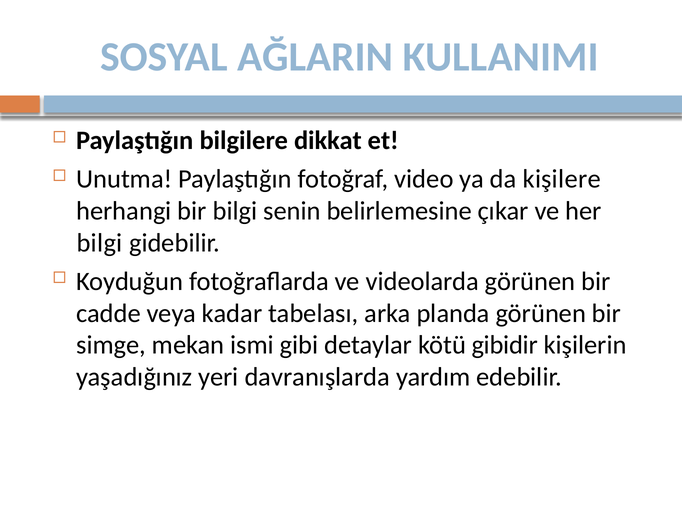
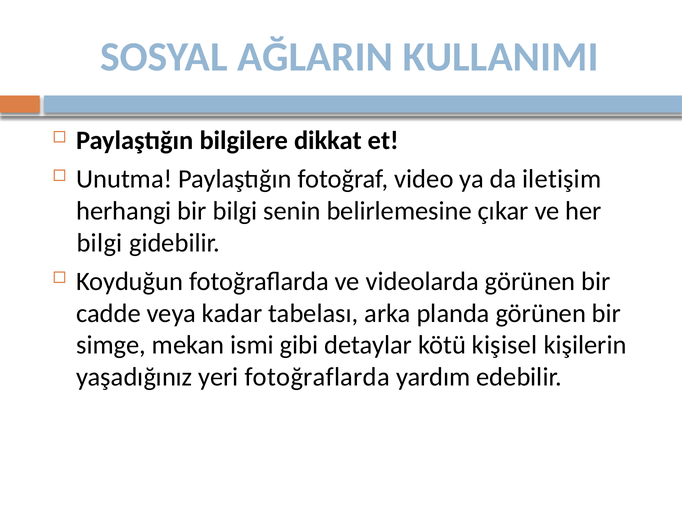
kişilere: kişilere -> iletişim (562, 179)
gibidir: gibidir -> kişisel (505, 345)
yeri davranışlarda: davranışlarda -> fotoğraflarda (317, 377)
